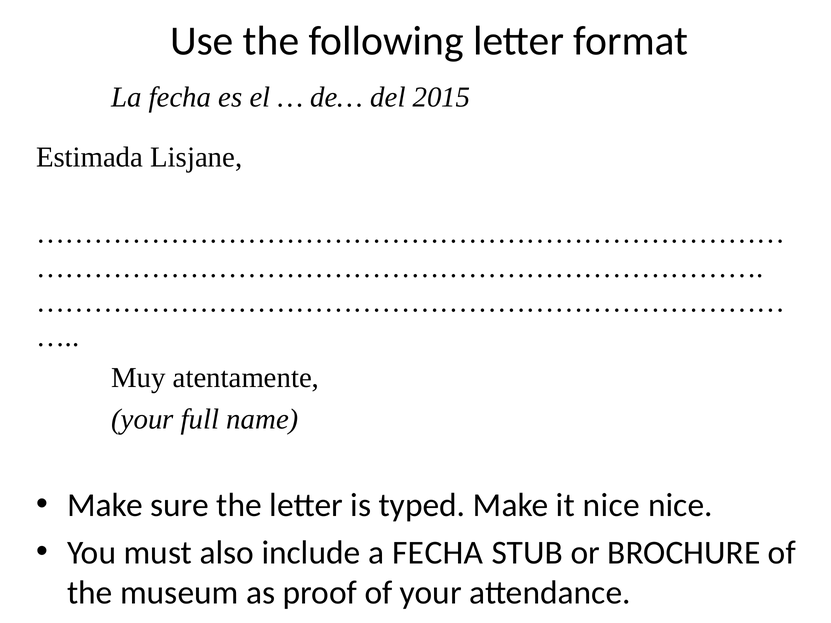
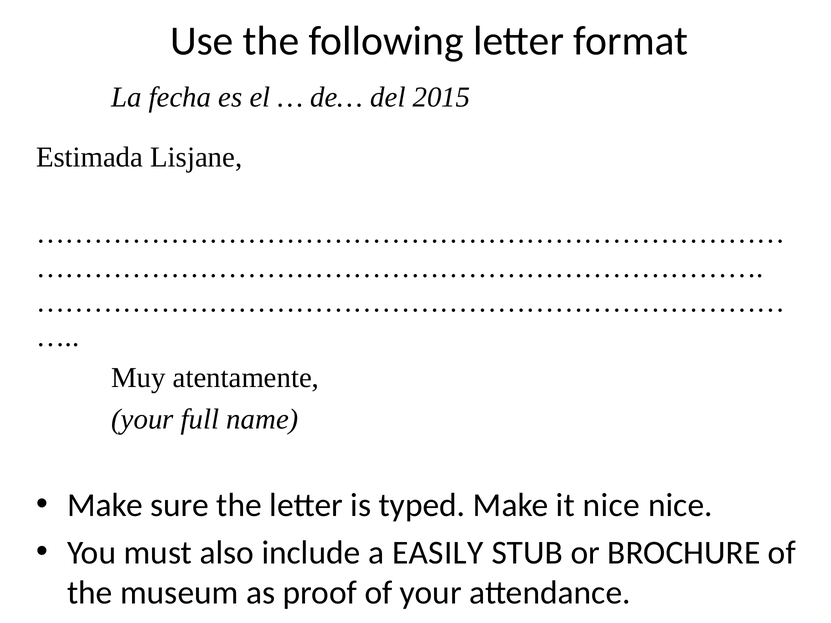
a FECHA: FECHA -> EASILY (438, 553)
